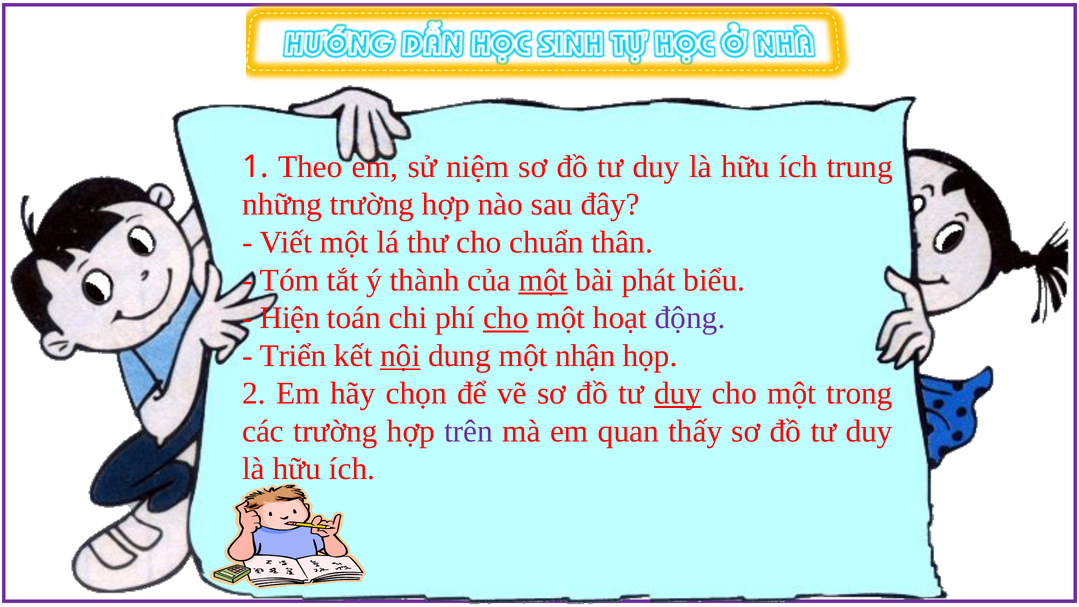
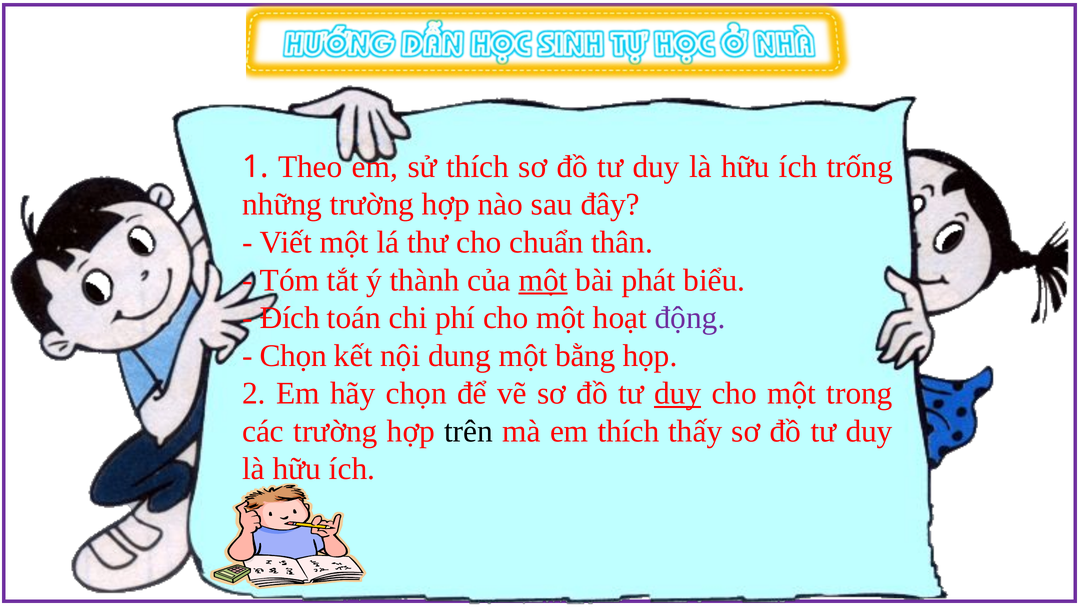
sử niệm: niệm -> thích (478, 167)
trung: trung -> trống (860, 167)
Hiện: Hiện -> Đích (290, 318)
cho underline: present -> none (506, 318)
Triển: Triển -> Chọn (293, 356)
nội underline: present -> none (400, 356)
nhận: nhận -> bằng (585, 356)
trên colour: purple -> black (469, 431)
em quan: quan -> thích (628, 431)
